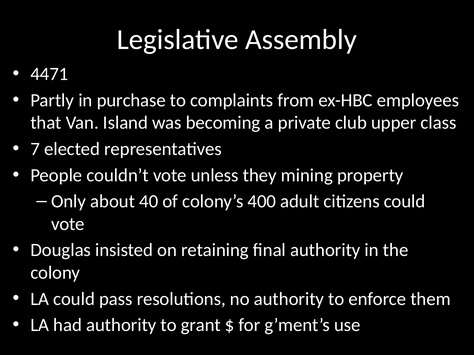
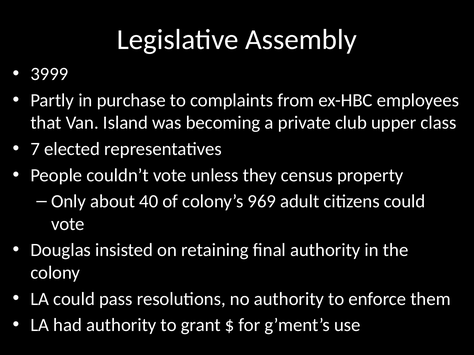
4471: 4471 -> 3999 (49, 74)
mining: mining -> census (307, 175)
400: 400 -> 969 (262, 202)
